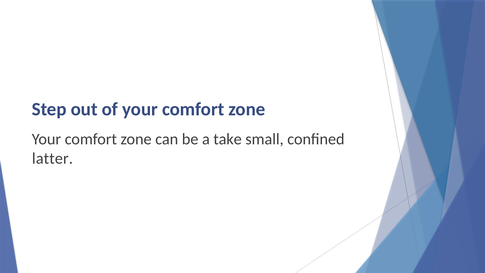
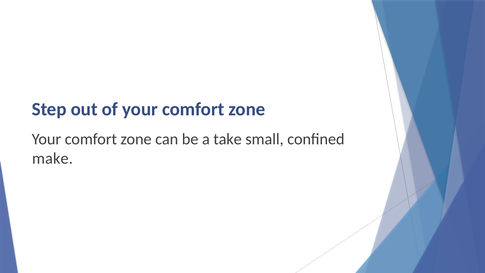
latter: latter -> make (52, 158)
